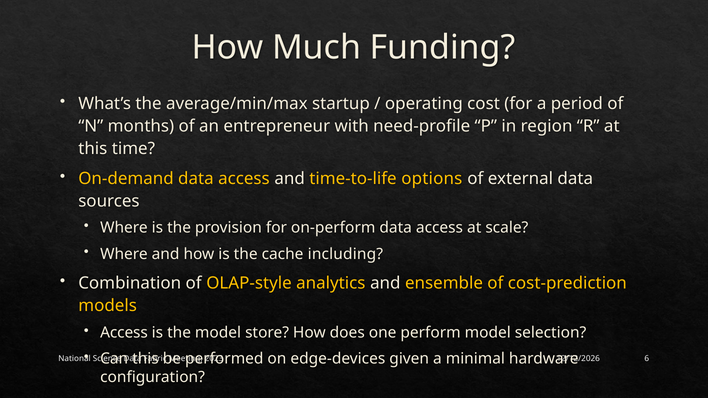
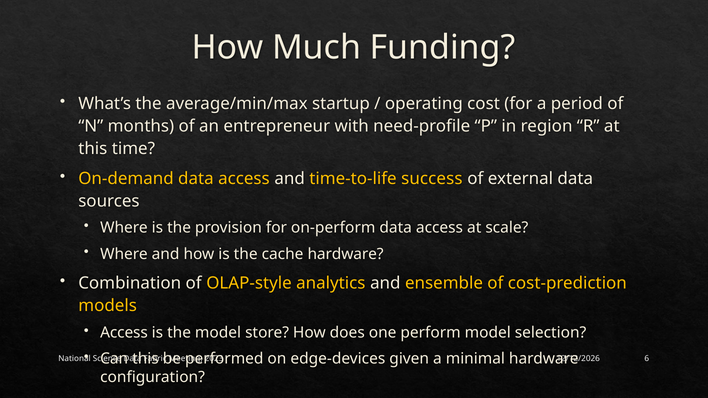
options: options -> success (432, 179)
cache including: including -> hardware (346, 254)
